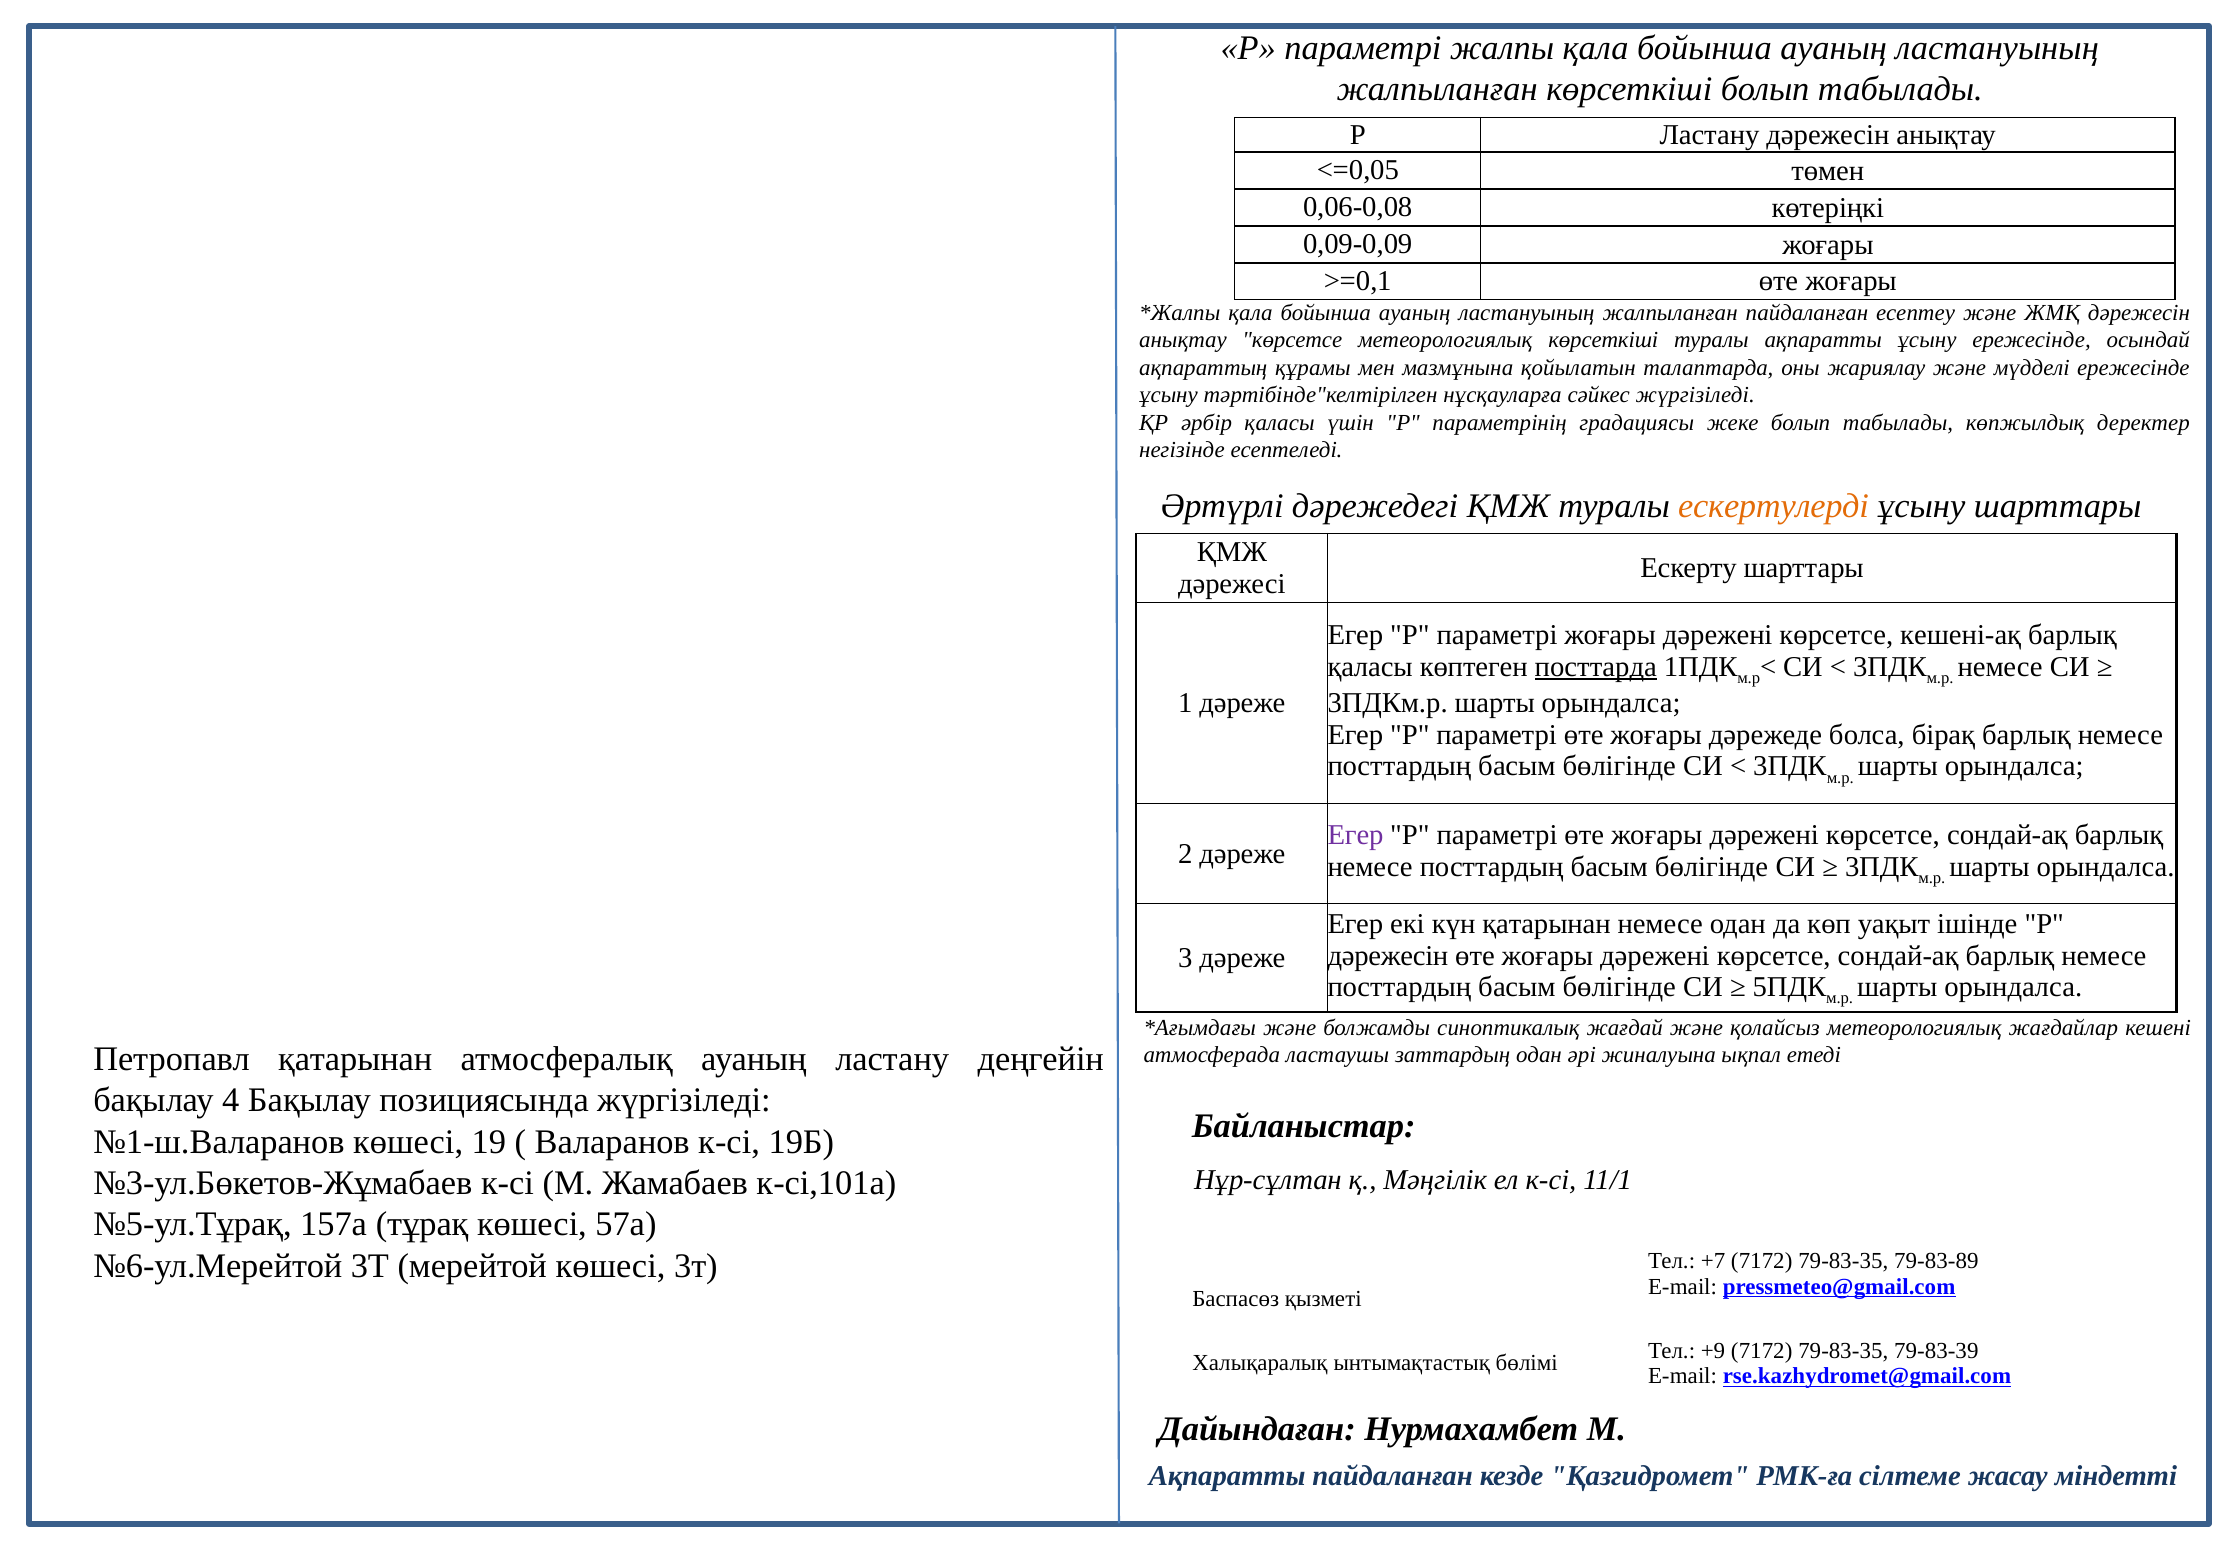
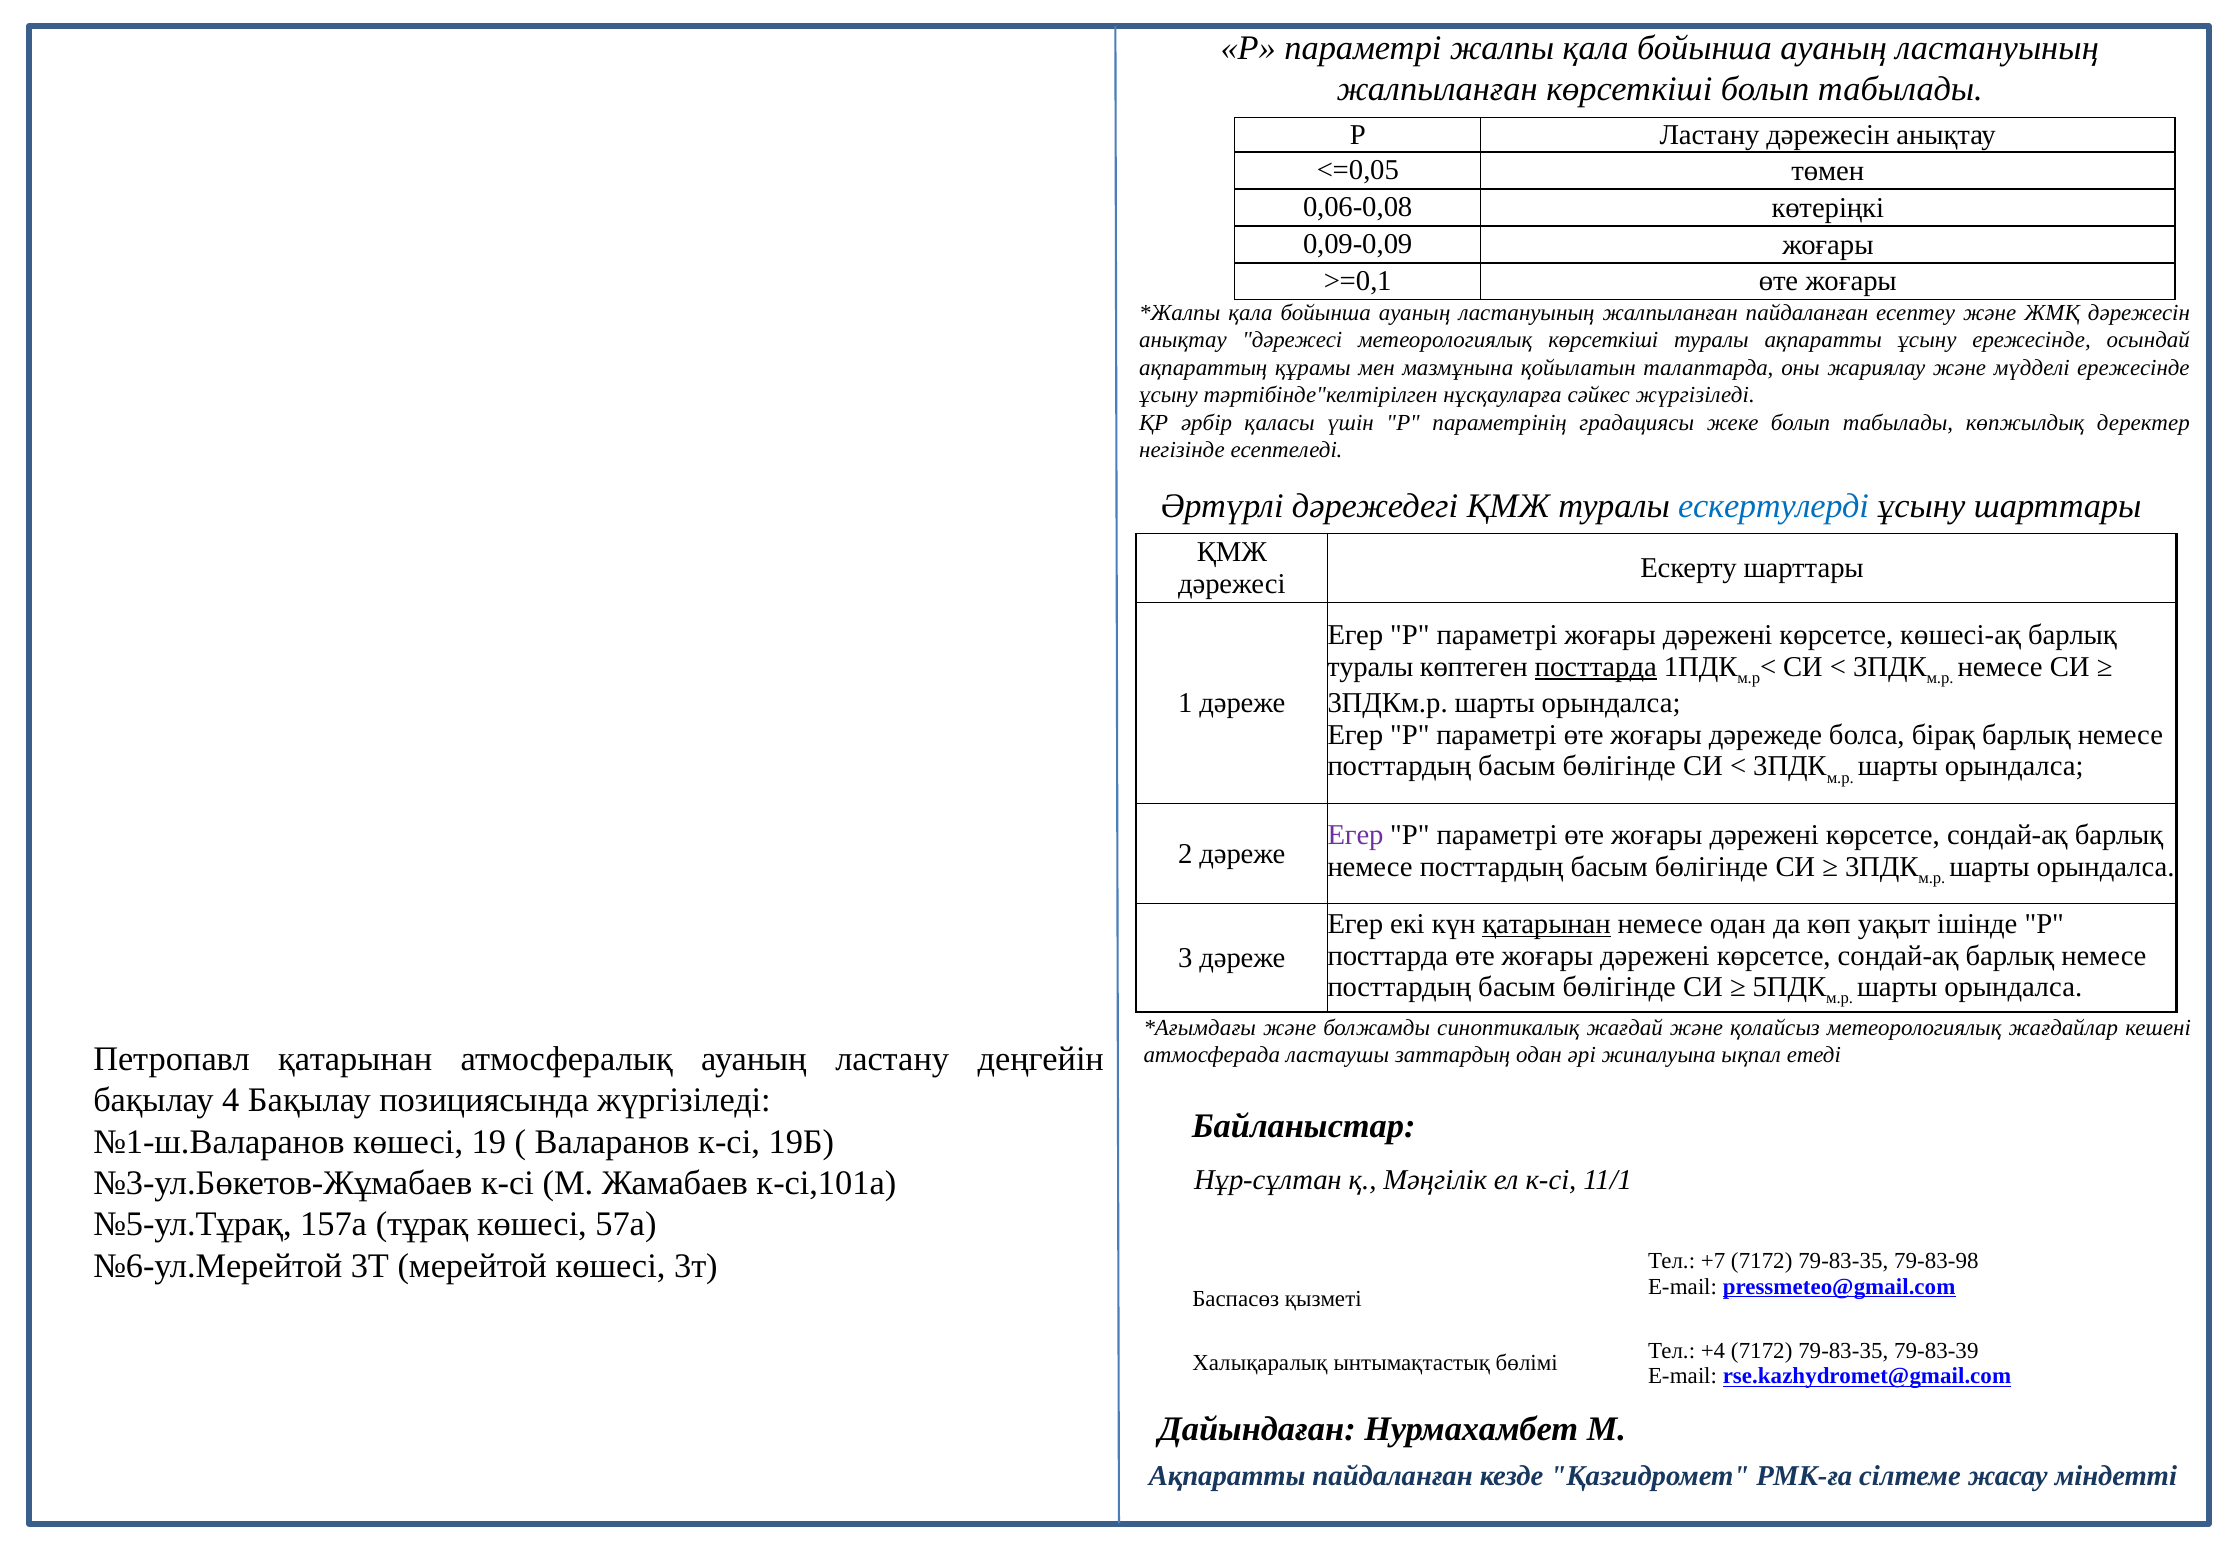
анықтау көрсетсе: көрсетсе -> дәрежесі (1292, 340)
ескертулерді colour: orange -> blue (1774, 506)
кешені-ақ: кешені-ақ -> көшесі-ақ (1961, 635)
қаласы: қаласы -> туралы (1370, 667)
қатарынан underline: none -> present (1547, 924)
дәрежесін: дәрежесін -> посттарда (1388, 955)
79-83-89: 79-83-89 -> 79-83-98 (1936, 1261)
+9: +9 -> +4 (1713, 1350)
